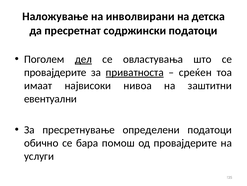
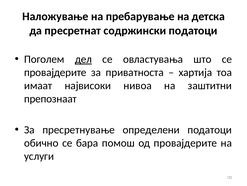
инволвирани: инволвирани -> пребарување (140, 16)
приватноста underline: present -> none (135, 72)
среќен: среќен -> хартија (195, 72)
евентуални: евентуални -> препознаат (50, 99)
